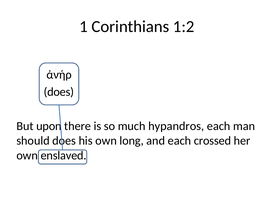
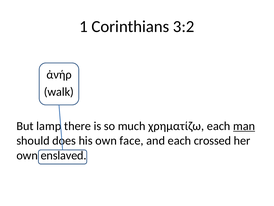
1:2: 1:2 -> 3:2 (184, 27)
does: does -> walk (59, 92)
upon: upon -> lamp (49, 126)
hypandros: hypandros -> χρηματίζω (176, 126)
man underline: none -> present (244, 126)
long: long -> face (132, 140)
